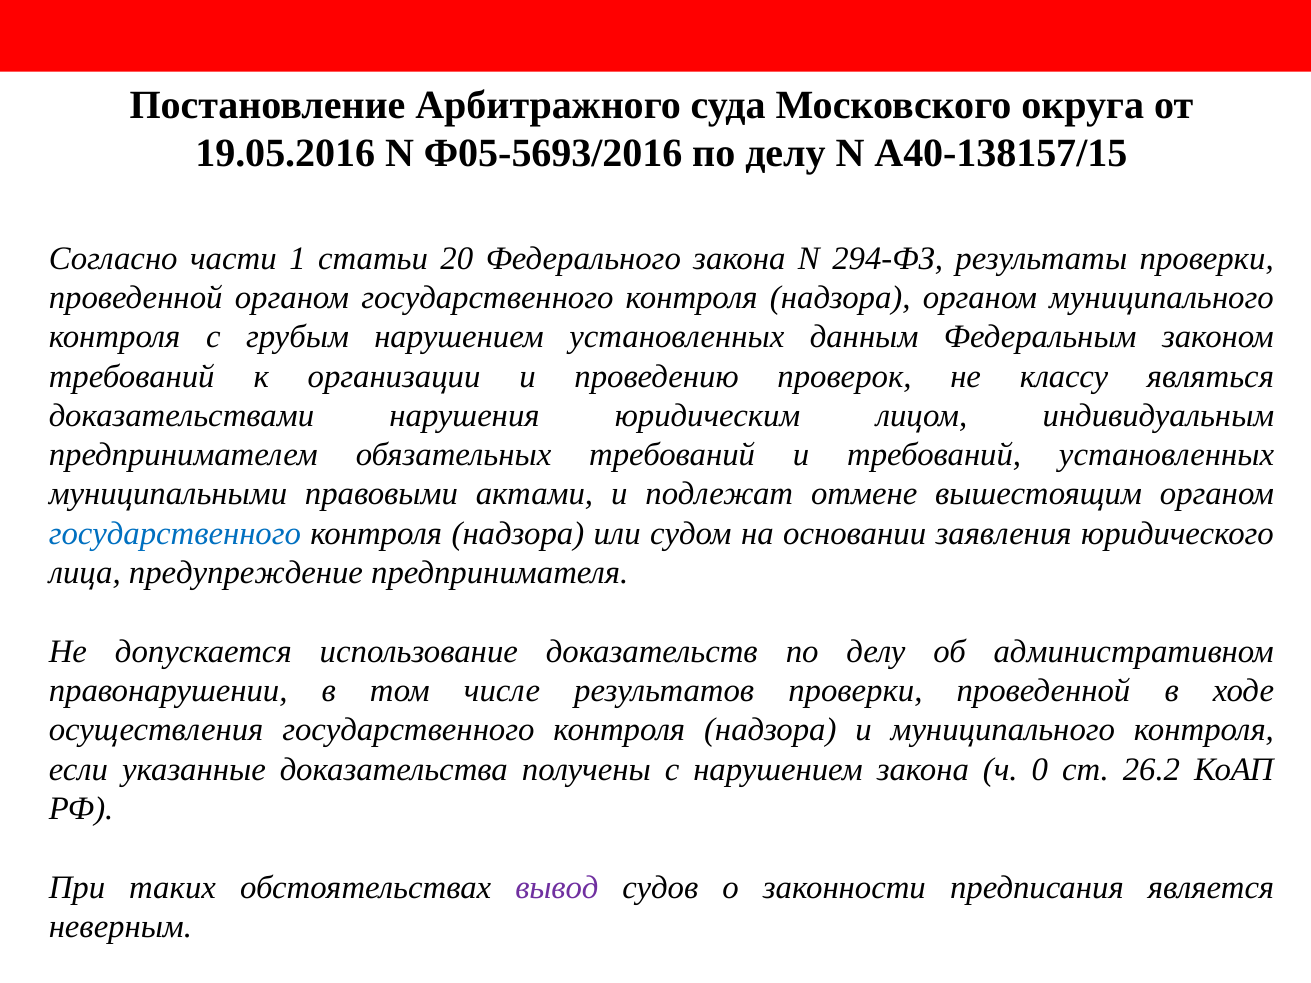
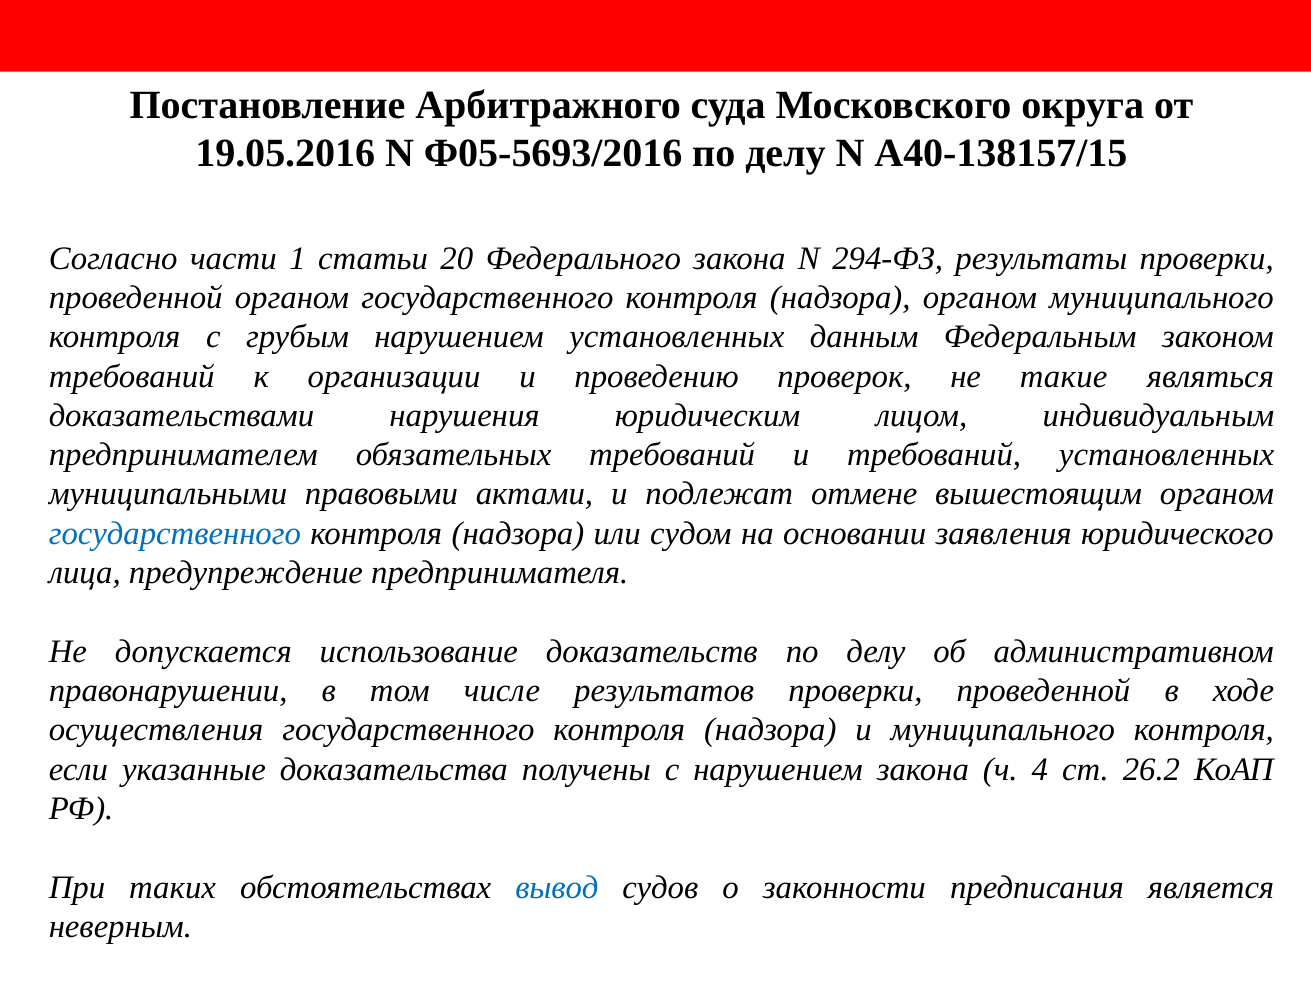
классу: классу -> такие (1064, 376)
0: 0 -> 4 (1040, 770)
вывод colour: purple -> blue (557, 888)
